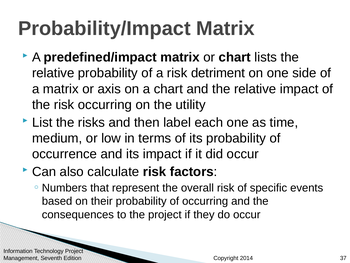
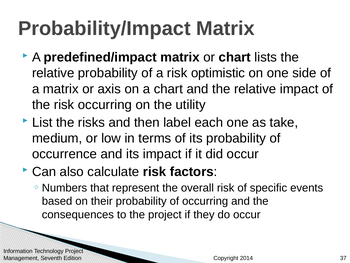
detriment: detriment -> optimistic (218, 73)
time: time -> take (284, 122)
